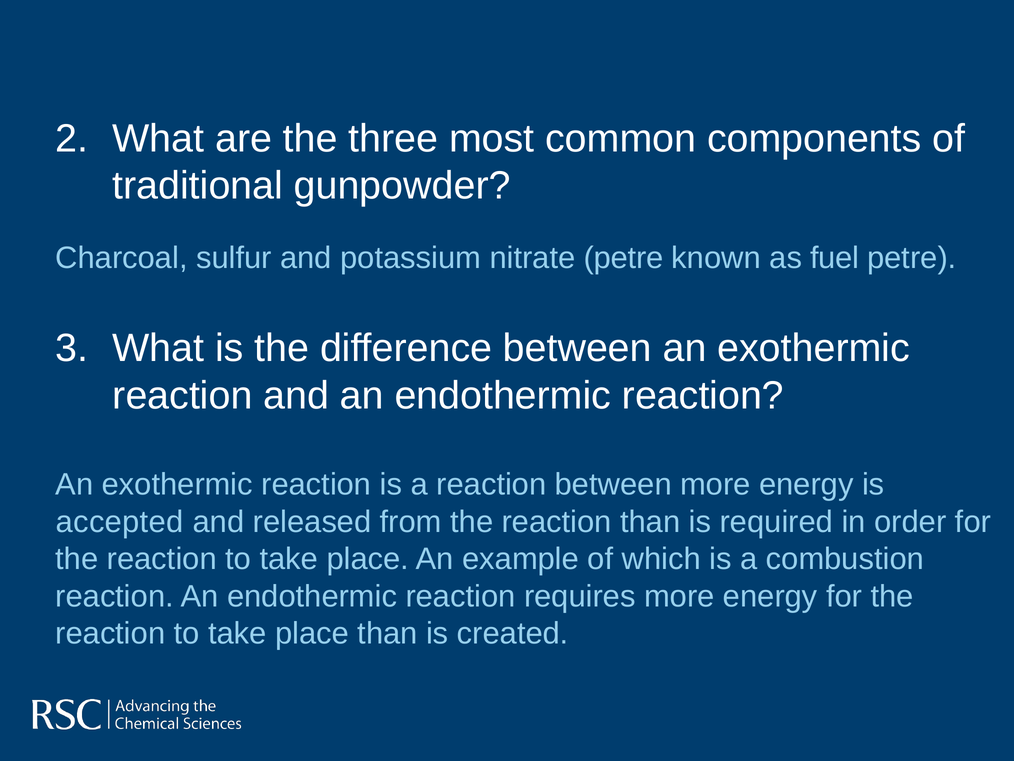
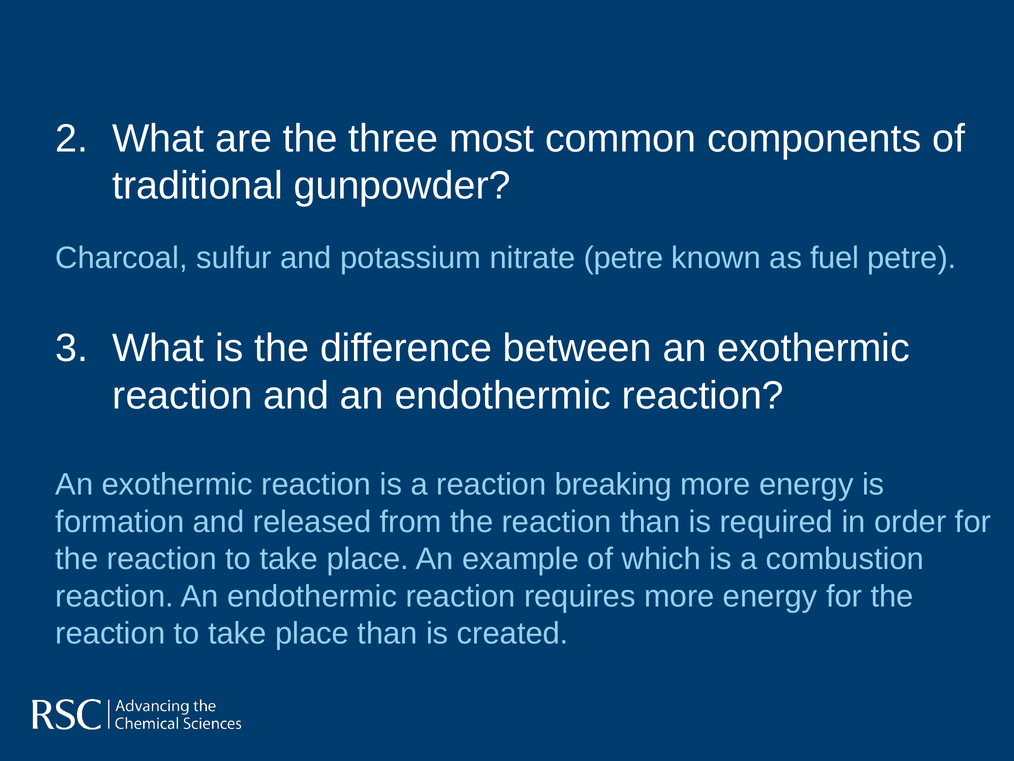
reaction between: between -> breaking (613, 484)
accepted: accepted -> formation (120, 522)
